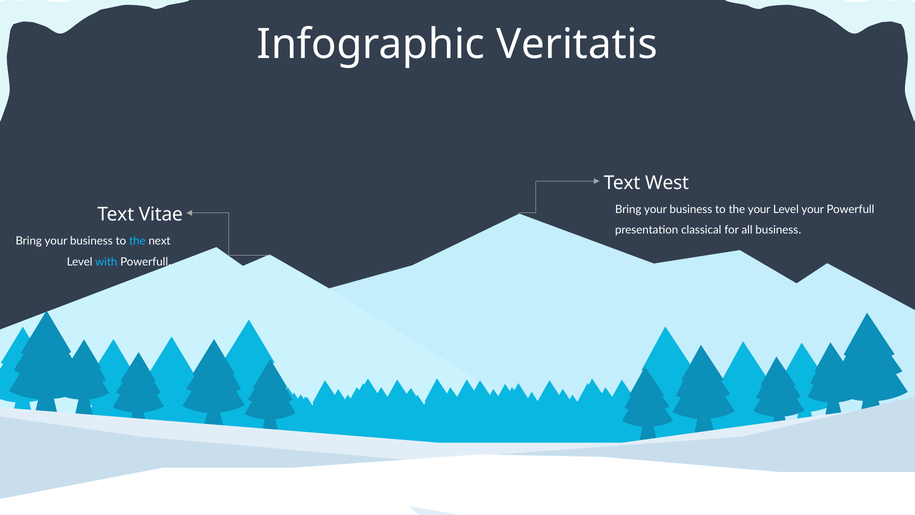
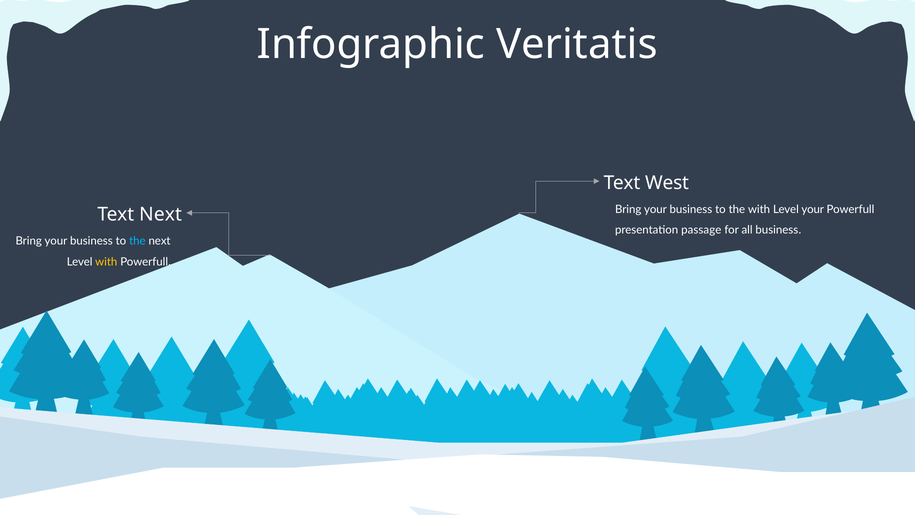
the your: your -> with (759, 209)
Text Vitae: Vitae -> Next (161, 214)
classical: classical -> passage (701, 230)
with colour: light blue -> yellow (106, 262)
